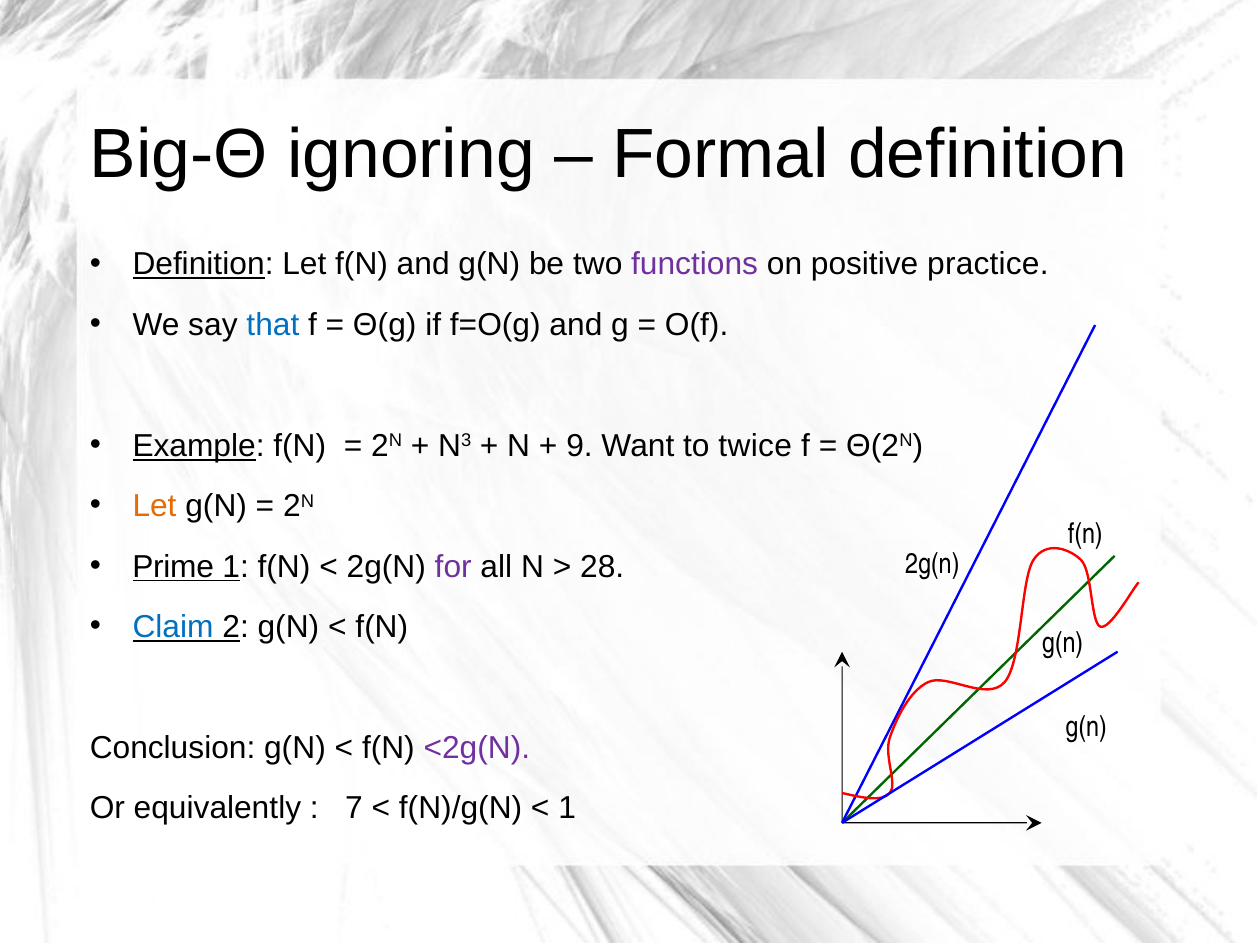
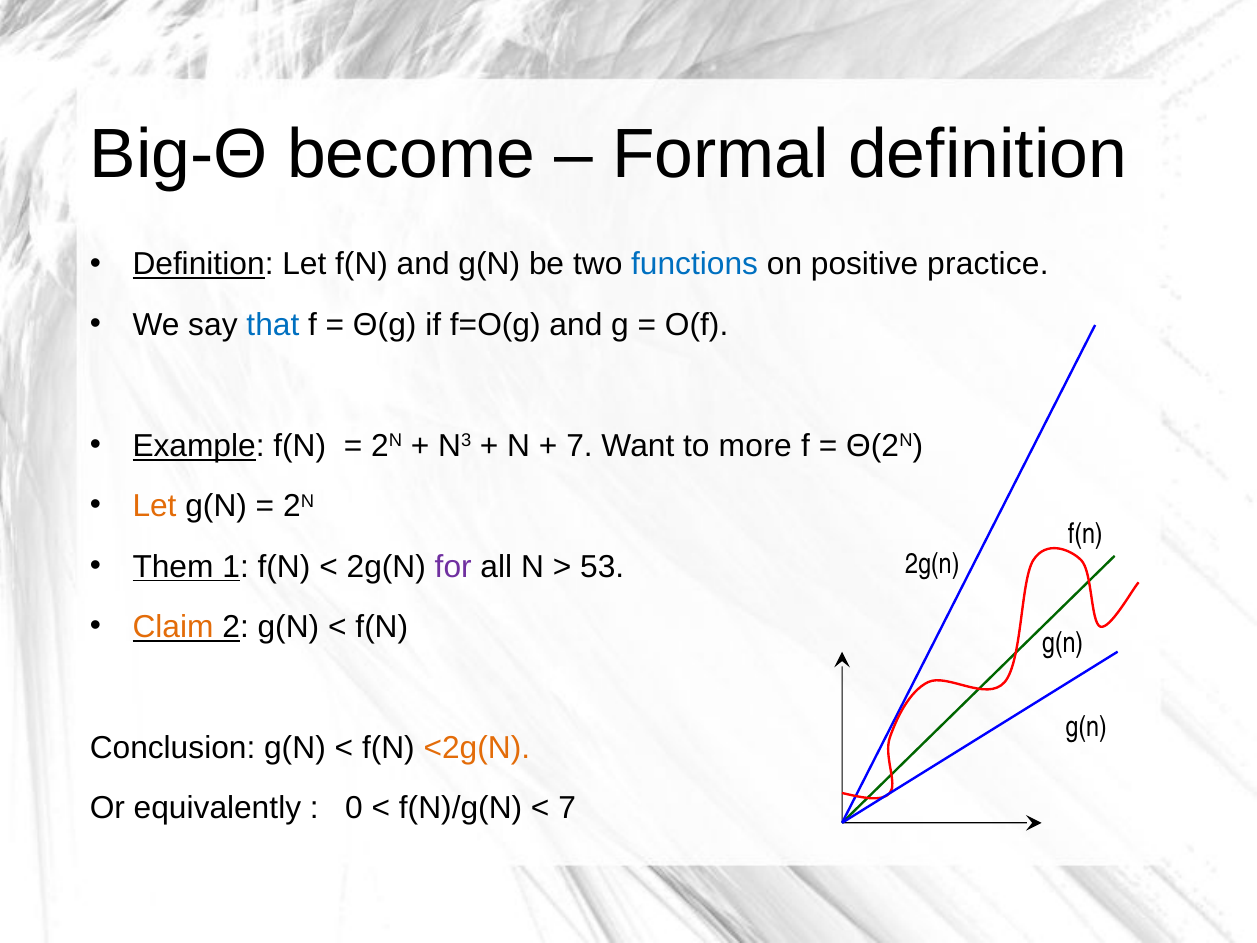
ignoring: ignoring -> become (411, 154)
functions colour: purple -> blue (695, 264)
9: 9 -> 7 (579, 446)
twice: twice -> more (755, 446)
Prime: Prime -> Them (173, 566)
28: 28 -> 53 (602, 566)
Claim colour: blue -> orange (173, 627)
<2g(N colour: purple -> orange (477, 748)
7: 7 -> 0 (354, 808)
1: 1 -> 7 (567, 808)
